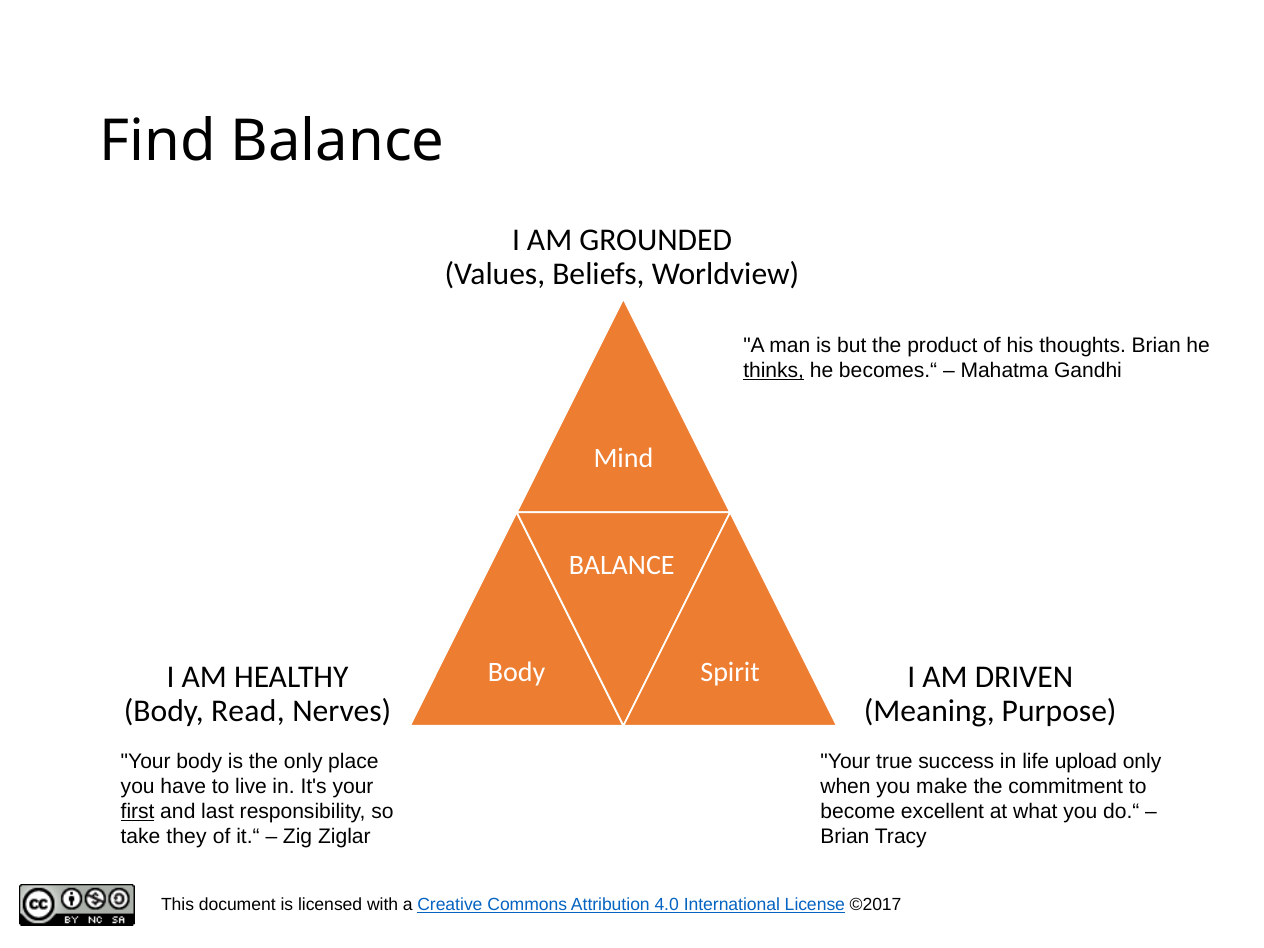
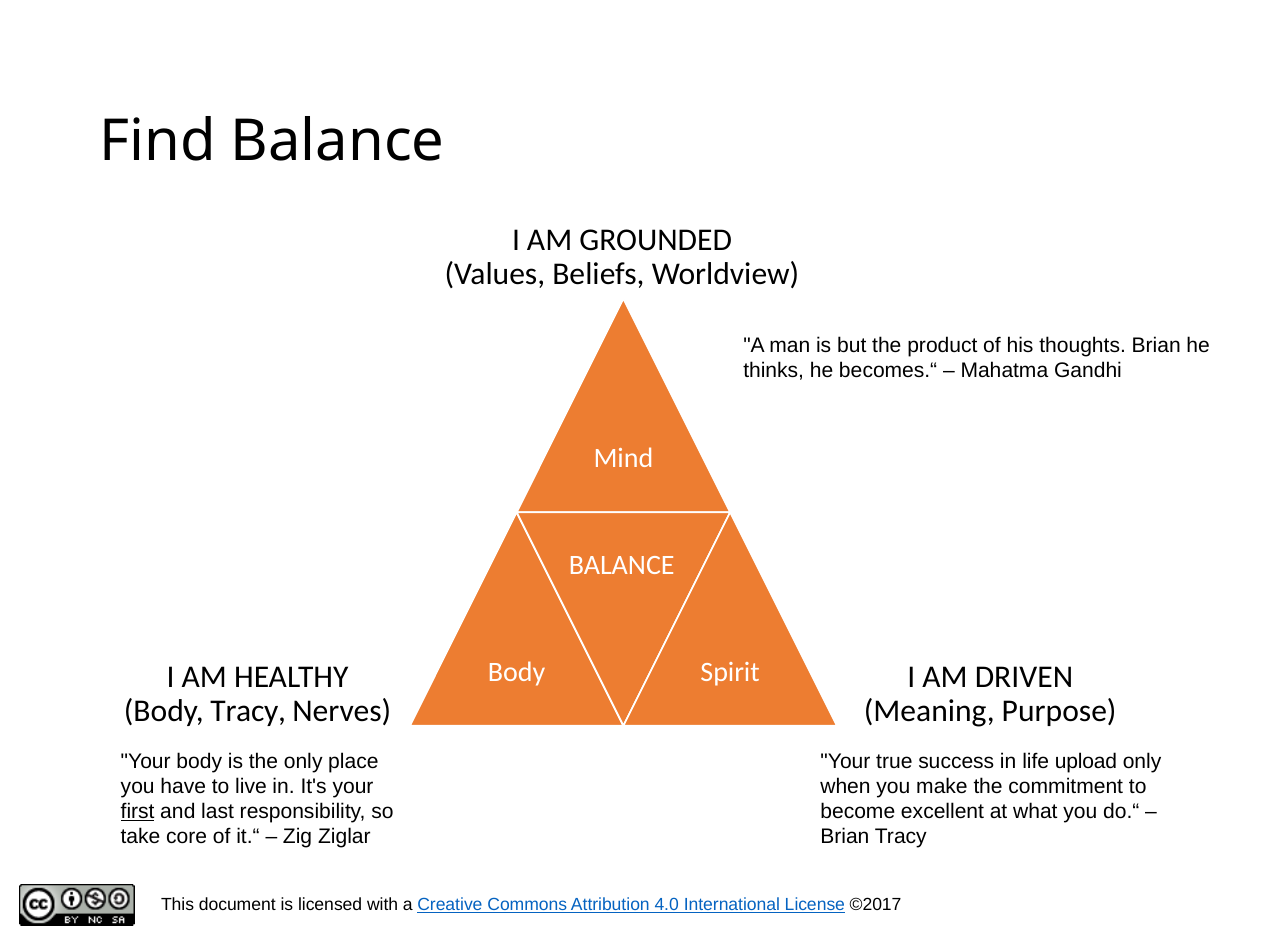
thinks underline: present -> none (774, 371)
Body Read: Read -> Tracy (248, 711)
they: they -> core (187, 837)
